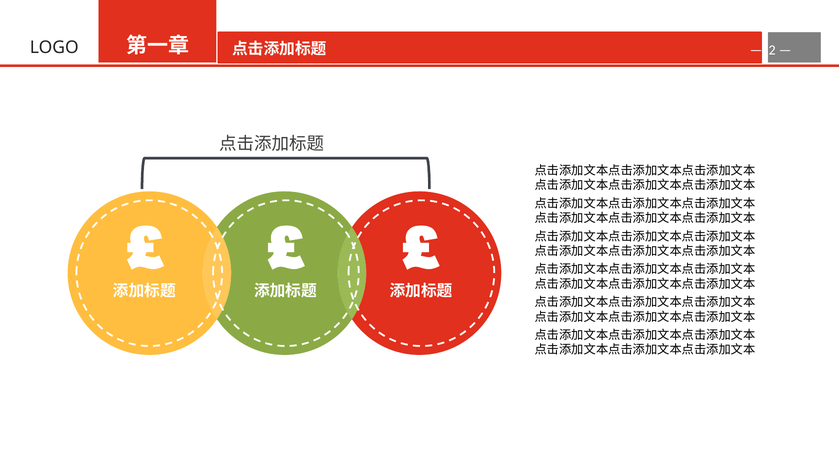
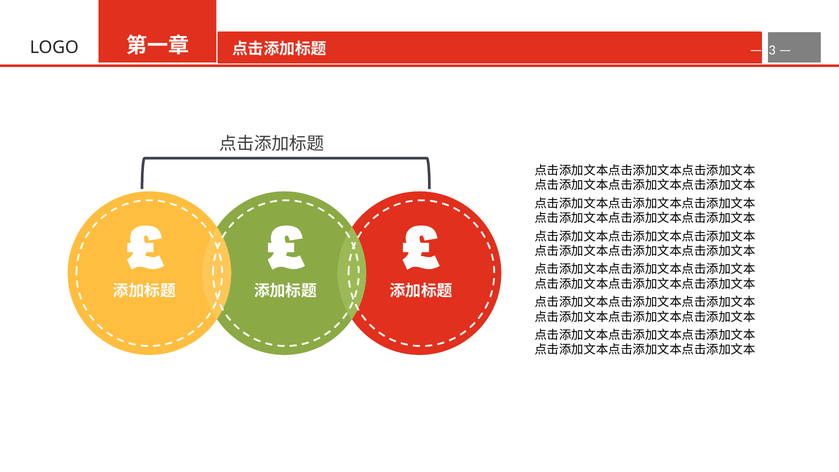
2: 2 -> 3 (772, 50)
